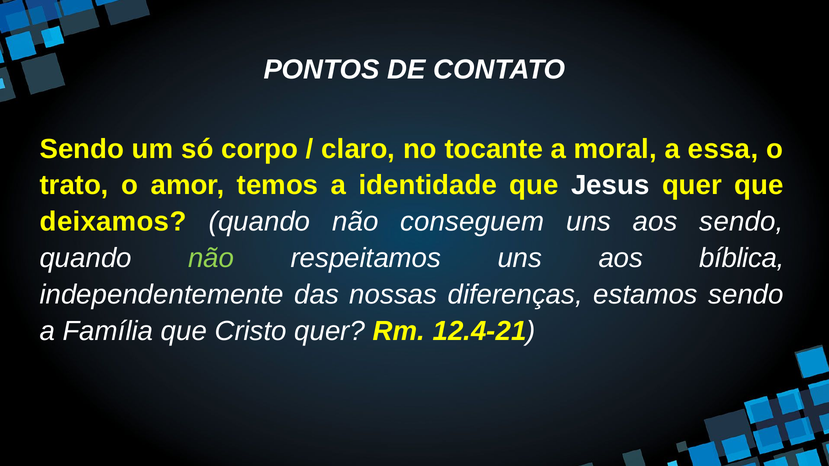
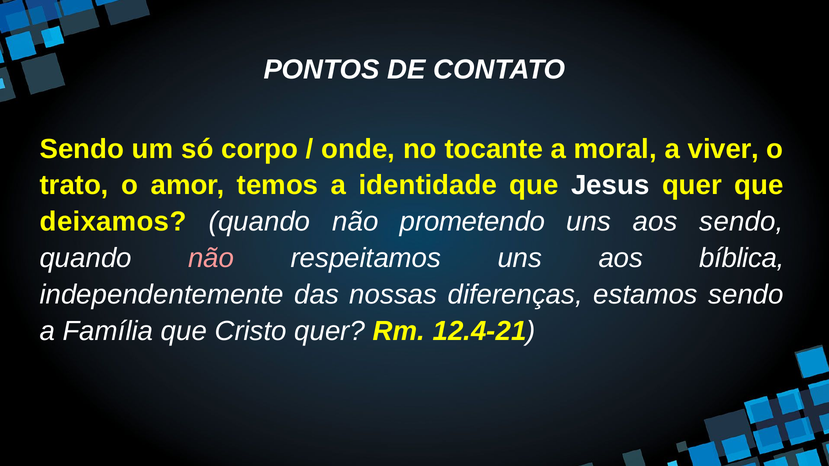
claro: claro -> onde (358, 149)
essa: essa -> viver (723, 149)
conseguem: conseguem -> prometendo (472, 222)
não colour: light green -> pink (211, 258)
